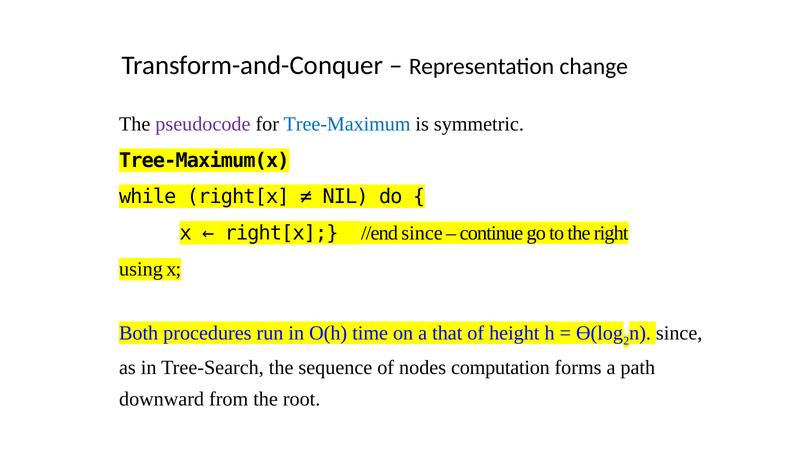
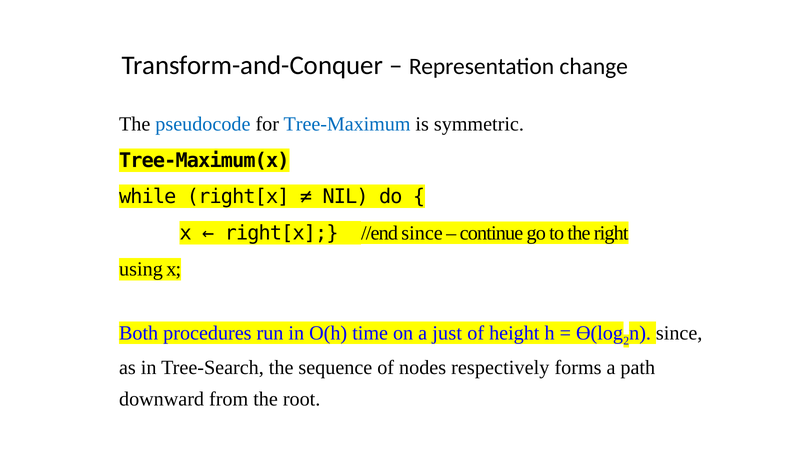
pseudocode colour: purple -> blue (203, 124)
that: that -> just (447, 333)
computation: computation -> respectively (500, 368)
